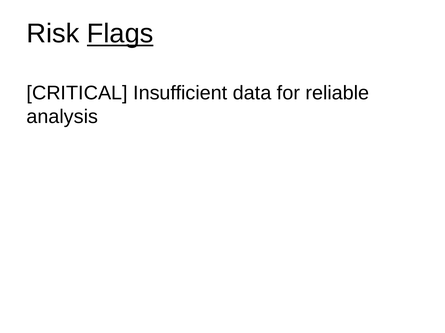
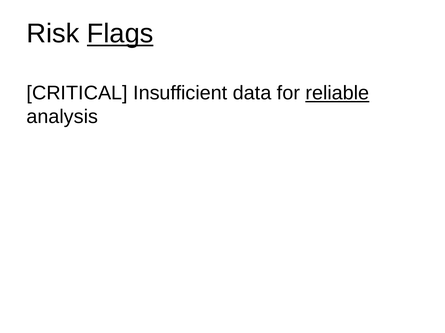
reliable underline: none -> present (337, 93)
